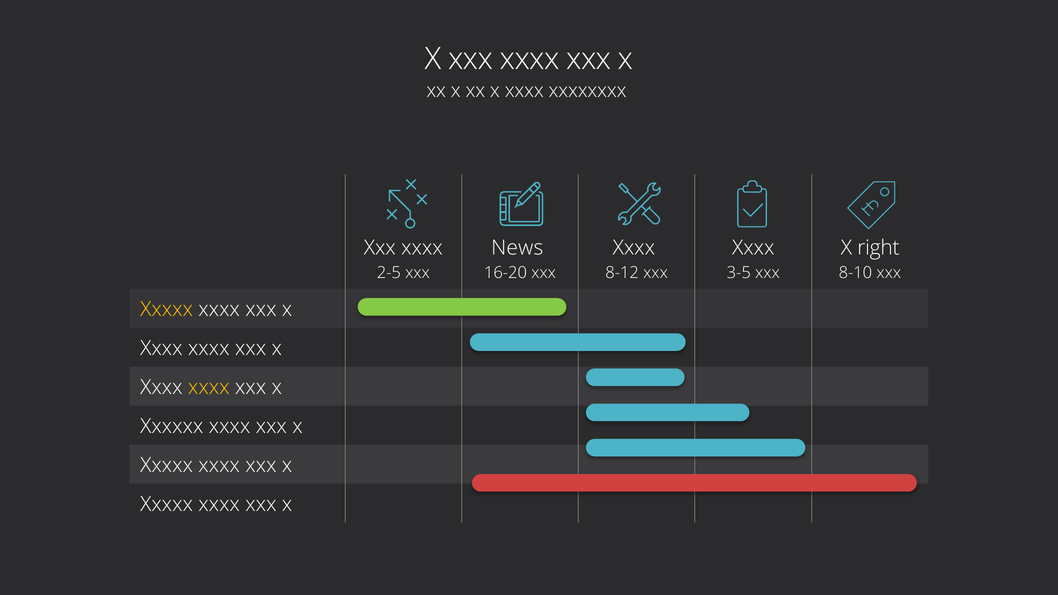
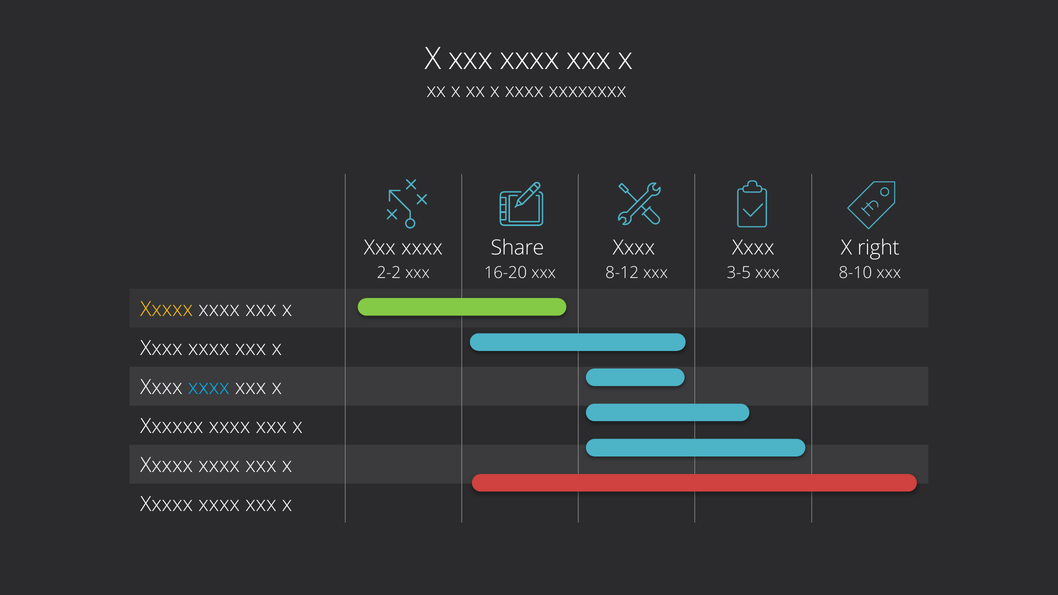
News: News -> Share (517, 248)
2-5: 2-5 -> 2-2 (389, 273)
xxxx colour: yellow -> light blue (209, 387)
